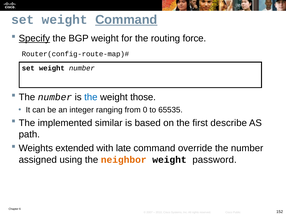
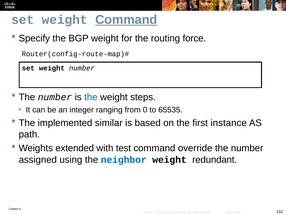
Specify underline: present -> none (34, 38)
those: those -> steps (143, 97)
describe: describe -> instance (229, 123)
late: late -> test (123, 148)
neighbor colour: orange -> blue (124, 159)
password: password -> redundant (215, 159)
